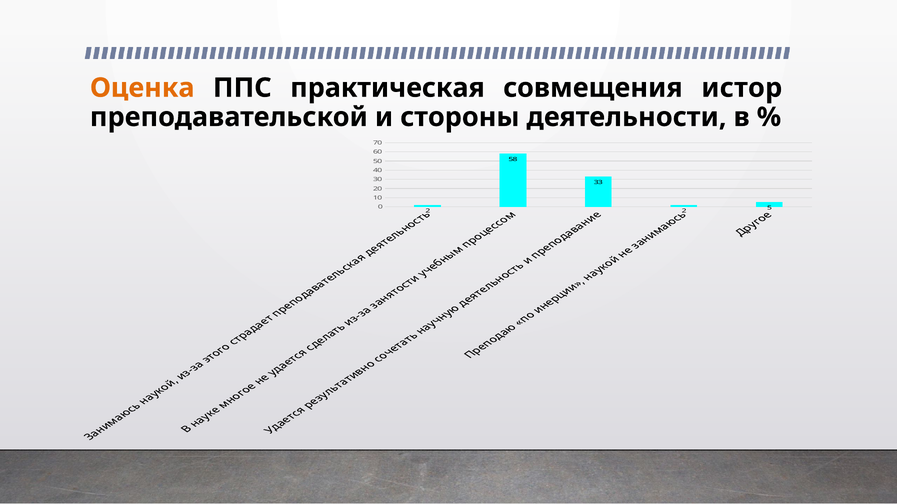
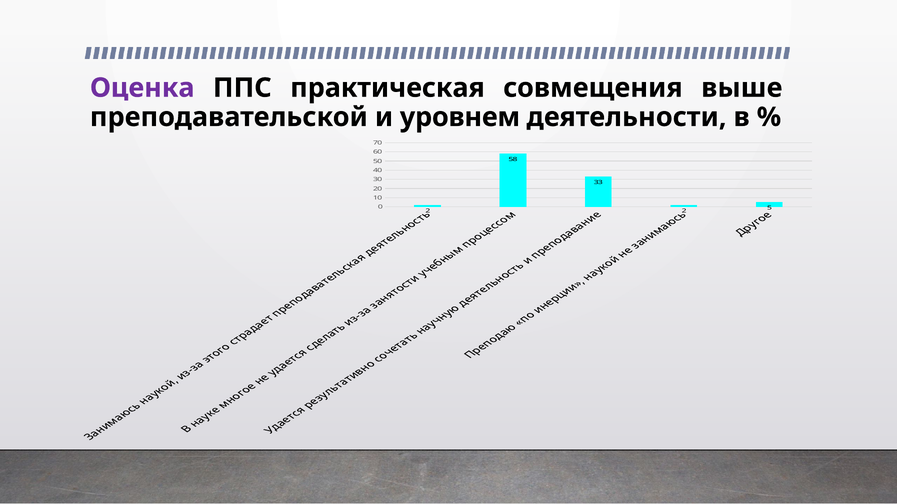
Оценка colour: orange -> purple (142, 88)
истор: истор -> выше (742, 88)
стороны: стороны -> уровнем (460, 117)
